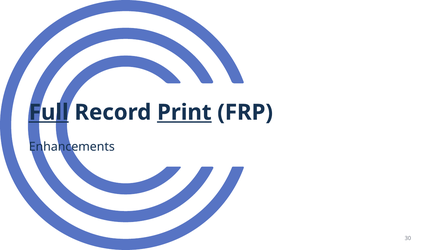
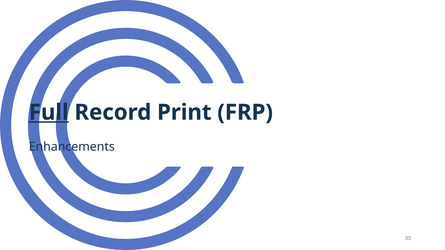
Print underline: present -> none (184, 112)
